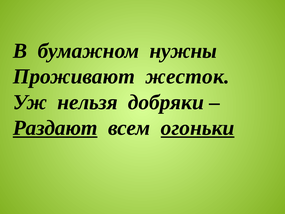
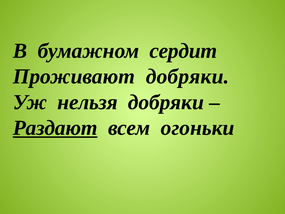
нужны: нужны -> сердит (183, 51)
Проживают жесток: жесток -> добряки (187, 76)
огоньки underline: present -> none (198, 128)
